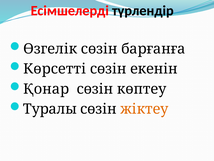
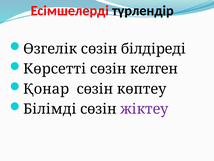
барғанға: барғанға -> білдіреді (153, 49)
екенін: екенін -> келген (154, 69)
Туралы: Туралы -> Білімді (50, 109)
жіктеу colour: orange -> purple (144, 109)
